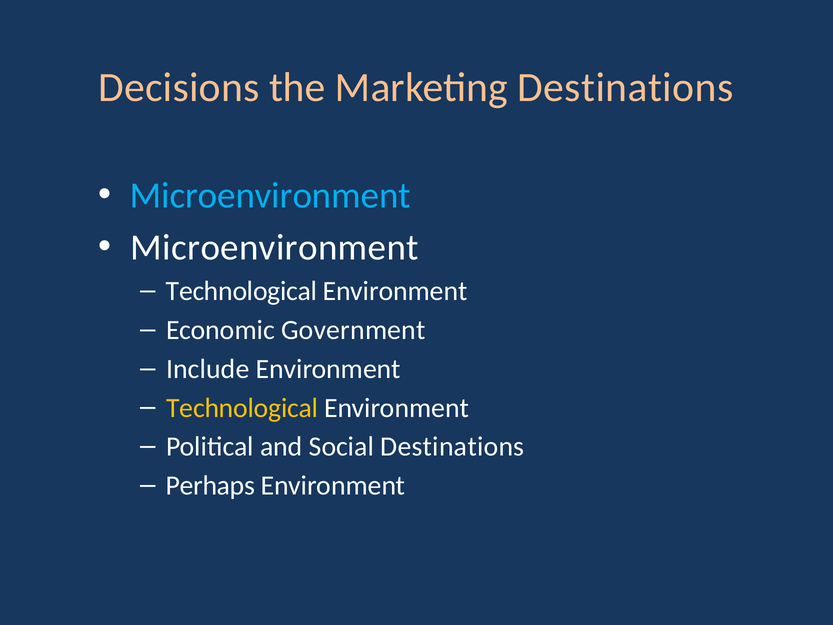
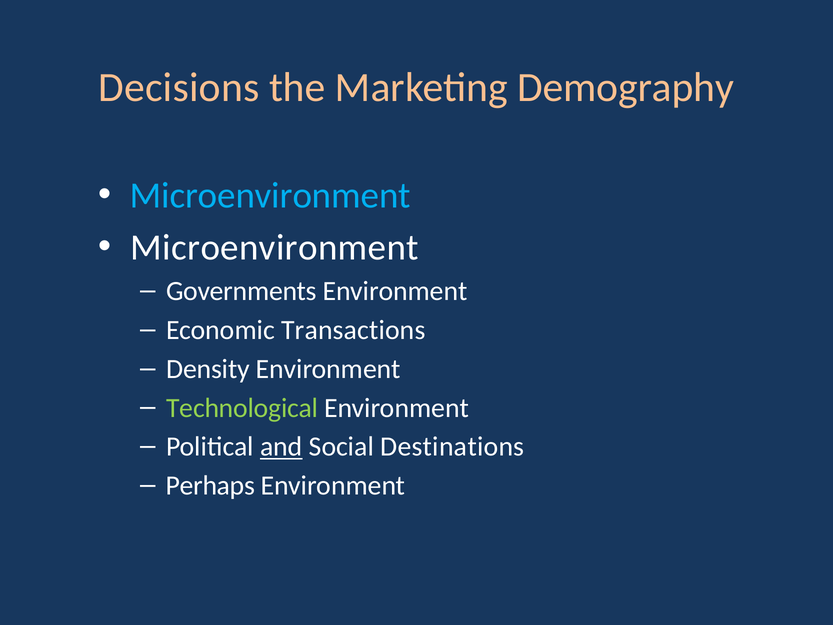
Marketing Destinations: Destinations -> Demography (626, 88)
Technological: Technological -> Governments (241, 291)
Government: Government -> Transactions (353, 330)
Include: Include -> Density (208, 369)
Technological colour: yellow -> light green (242, 408)
and underline: none -> present (281, 447)
